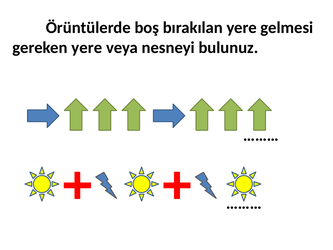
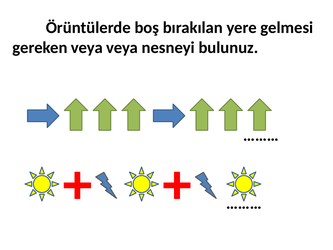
gereken yere: yere -> veya (87, 48)
